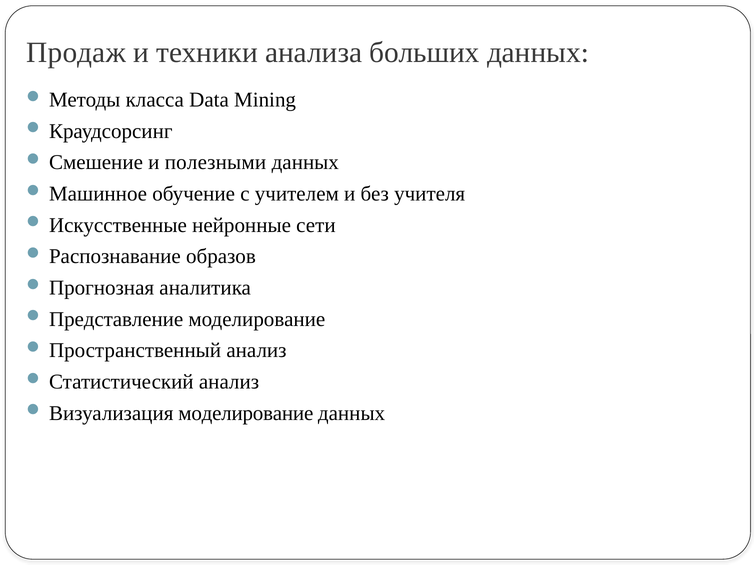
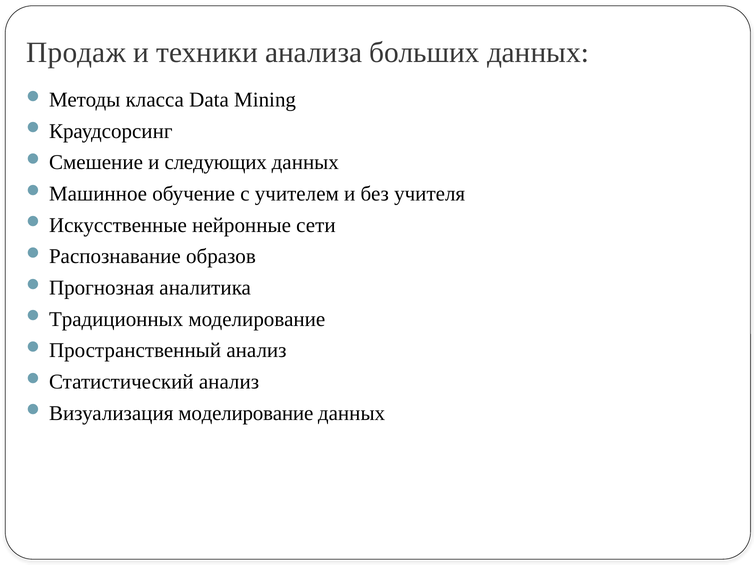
полезными: полезными -> следующих (216, 162)
Представление: Представление -> Традиционных (116, 319)
